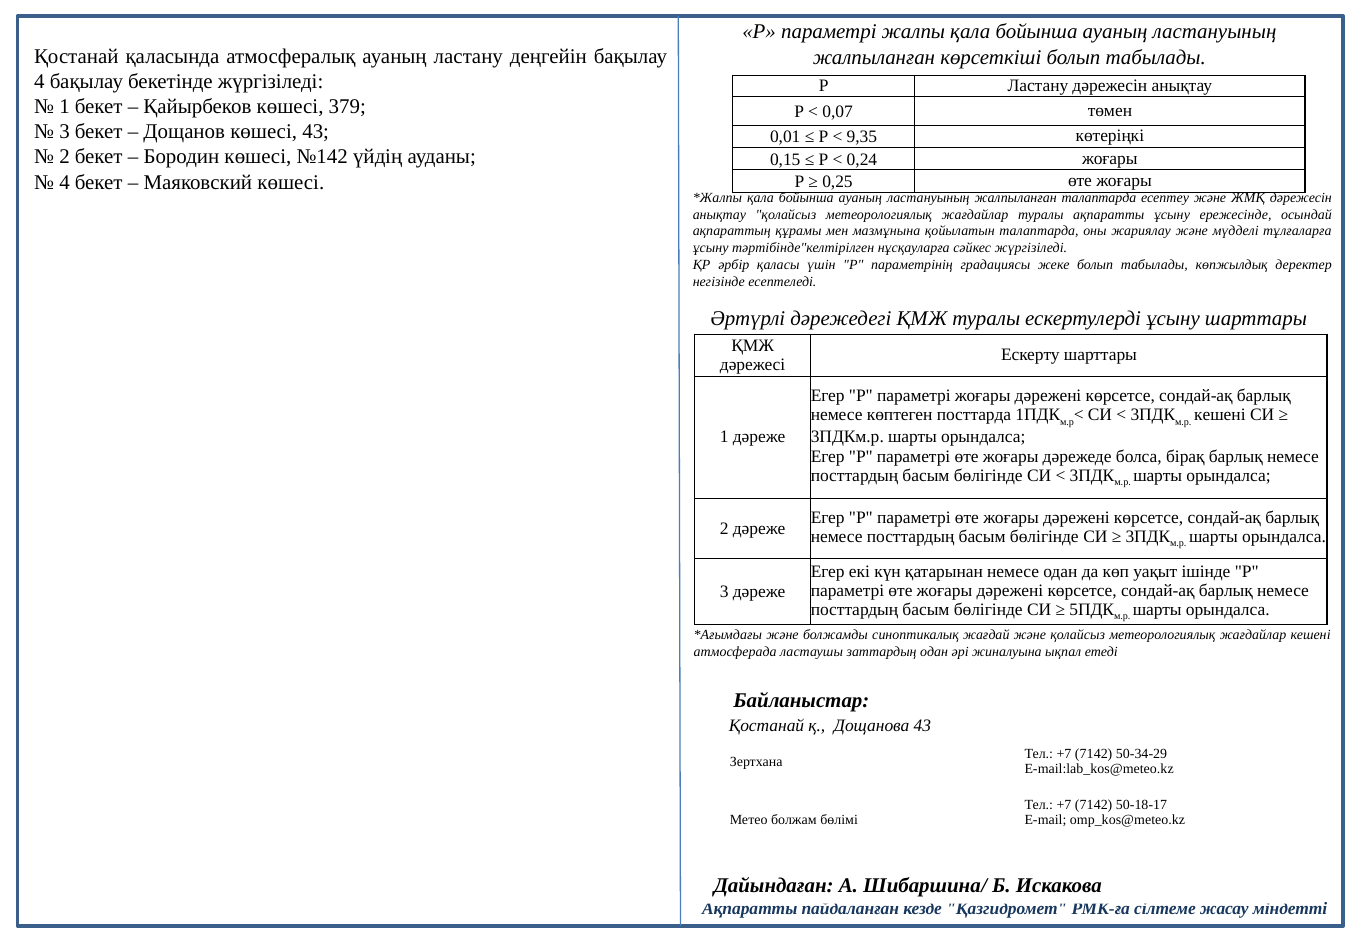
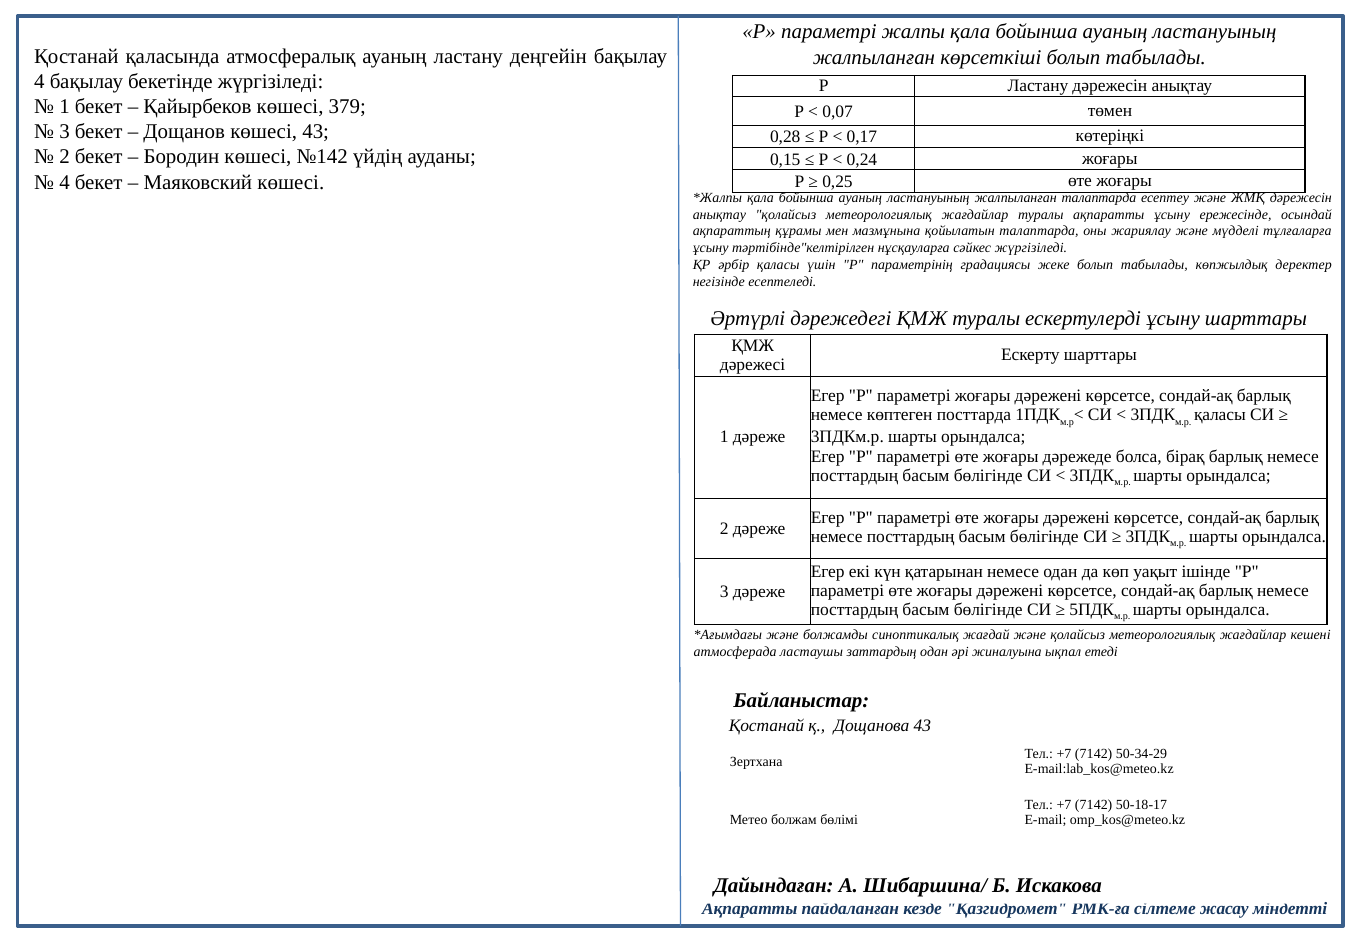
0,01: 0,01 -> 0,28 (785, 137)
9,35: 9,35 -> 0,17 (862, 137)
кешені: кешені -> қаласы (1220, 415)
